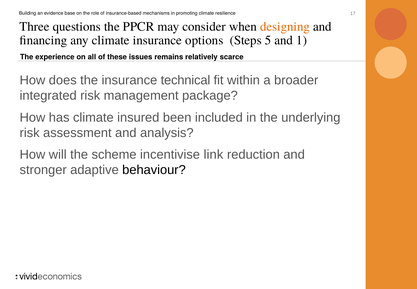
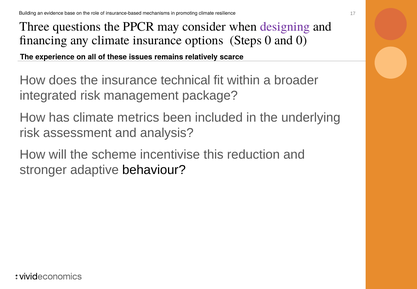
designing colour: orange -> purple (285, 26)
Steps 5: 5 -> 0 (268, 40)
and 1: 1 -> 0 (302, 40)
insured: insured -> metrics (138, 117)
link: link -> this (214, 155)
